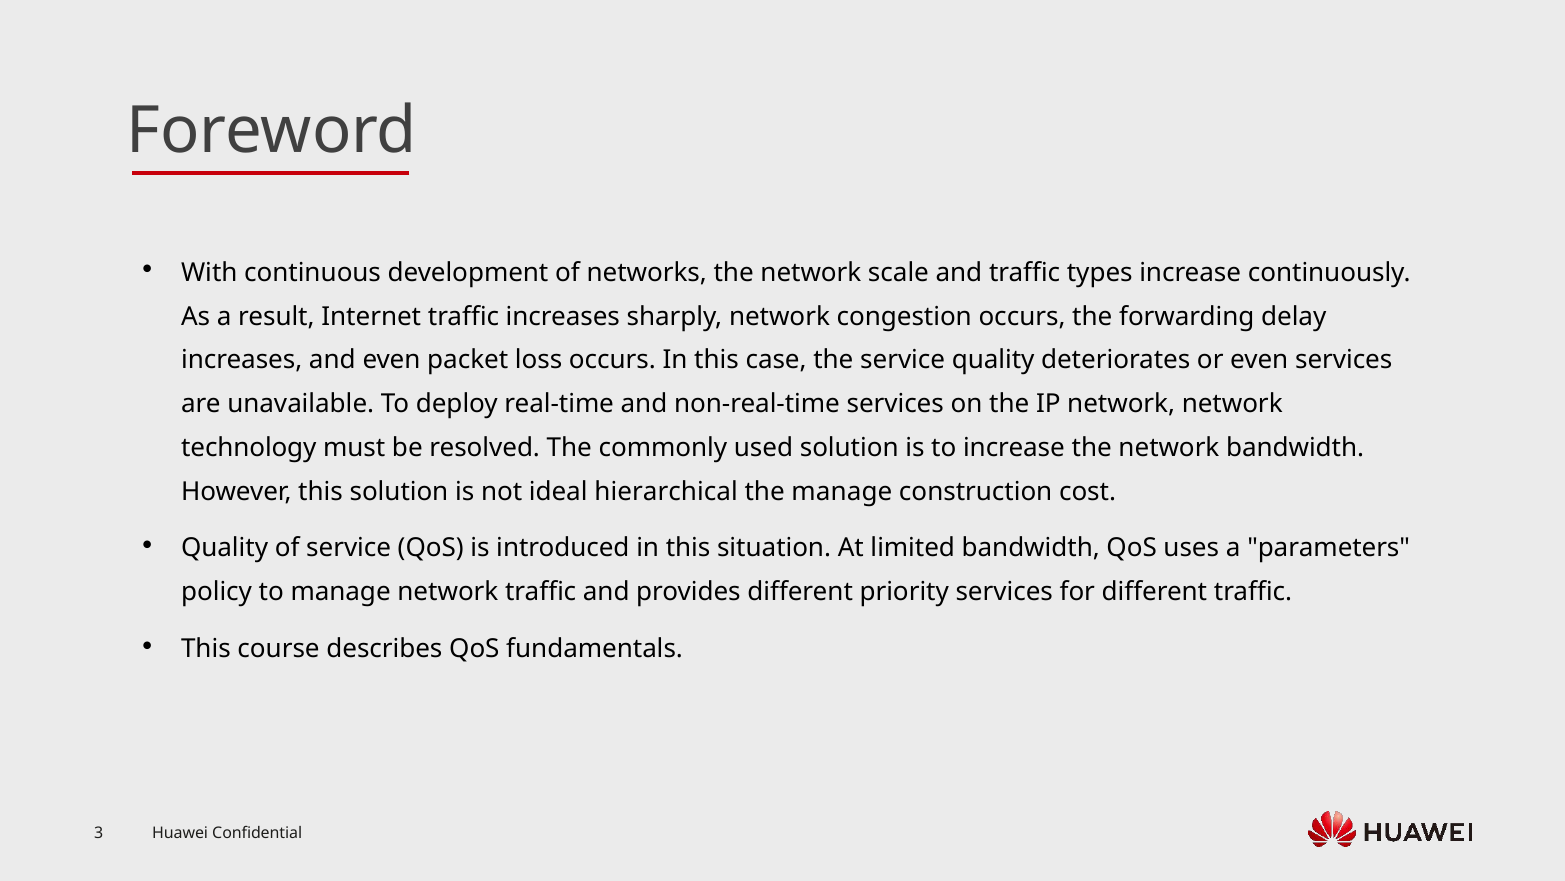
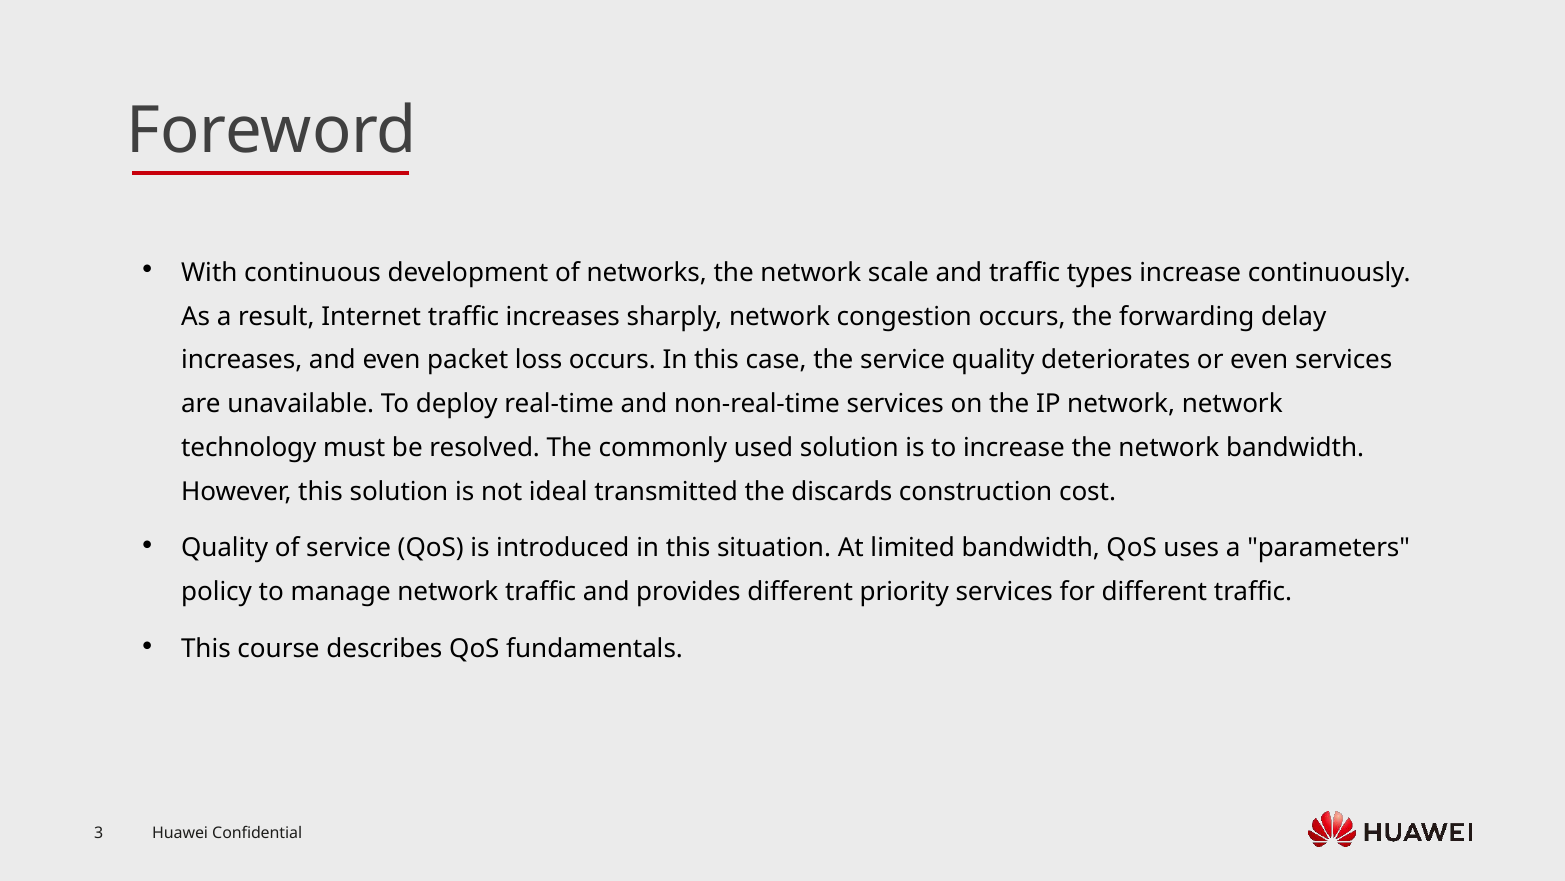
hierarchical: hierarchical -> transmitted (666, 491)
the manage: manage -> discards (842, 491)
